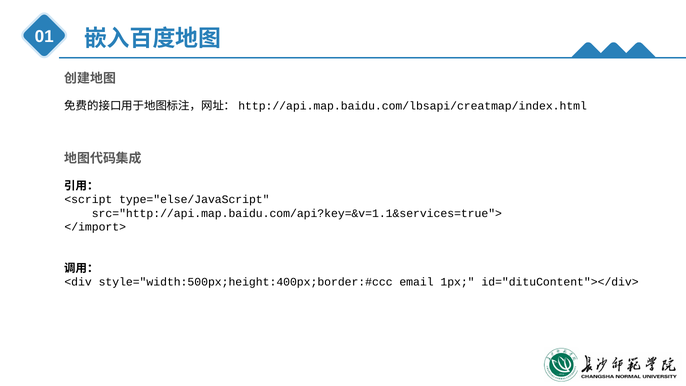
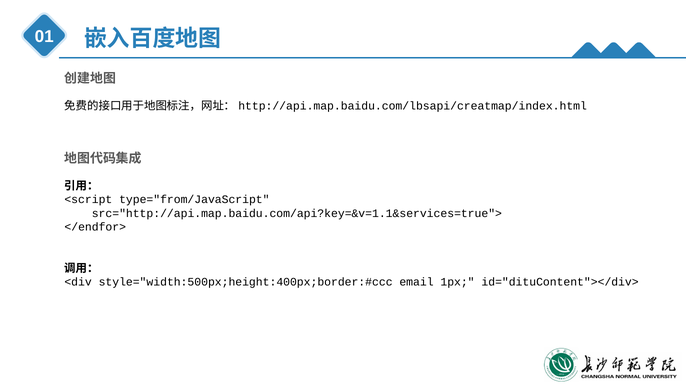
type="else/JavaScript: type="else/JavaScript -> type="from/JavaScript (194, 200)
</import>: </import> -> </endfor> (95, 227)
